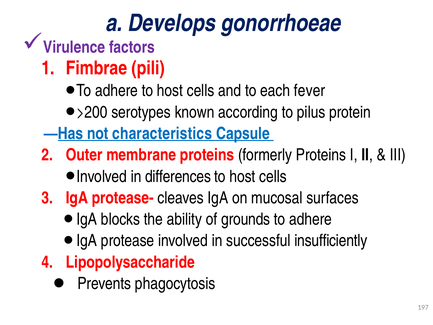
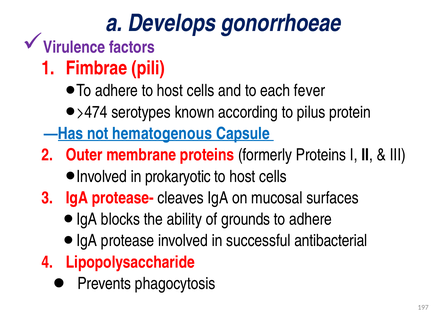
>200: >200 -> >474 (92, 112)
characteristics: characteristics -> hematogenous (162, 133)
differences: differences -> prokaryotic (178, 176)
insufficiently: insufficiently -> antibacterial (331, 241)
